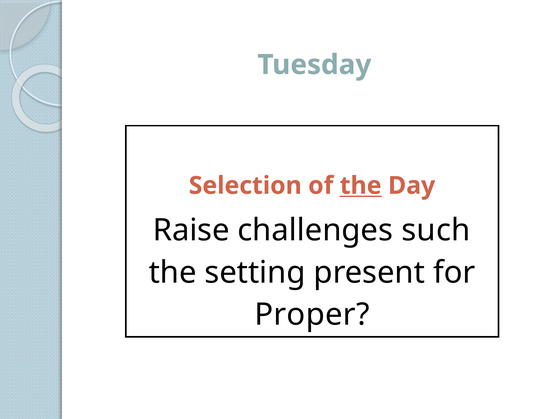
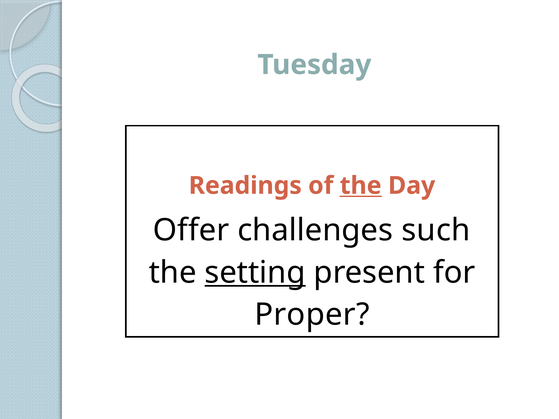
Selection: Selection -> Readings (245, 186)
Raise: Raise -> Offer (191, 230)
setting underline: none -> present (255, 273)
